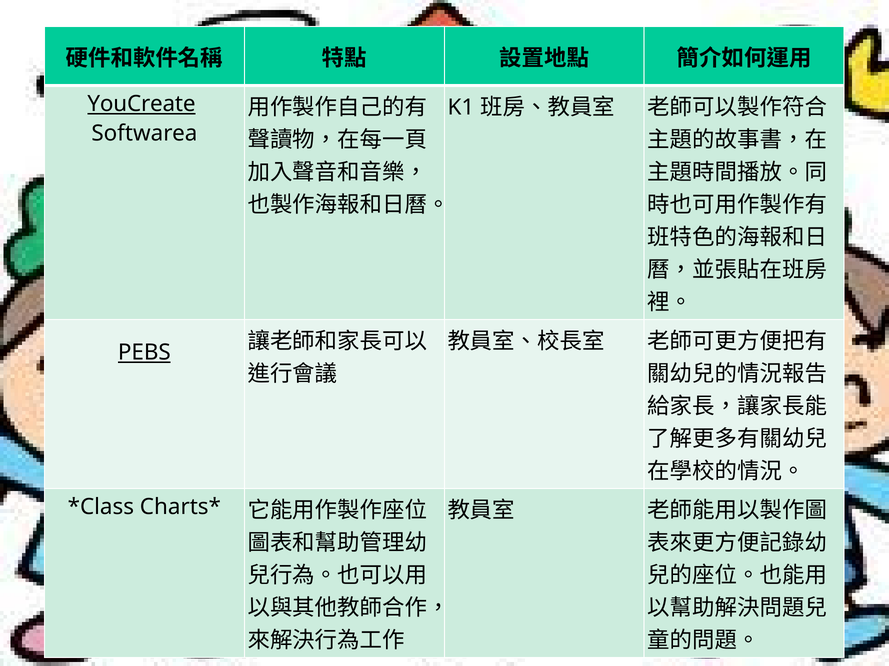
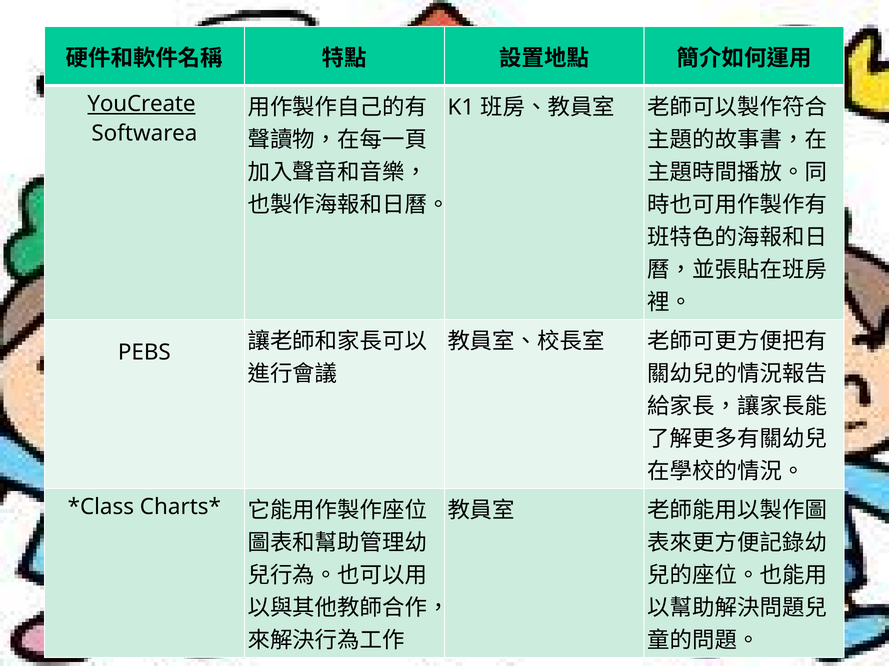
PEBS underline: present -> none (144, 353)
